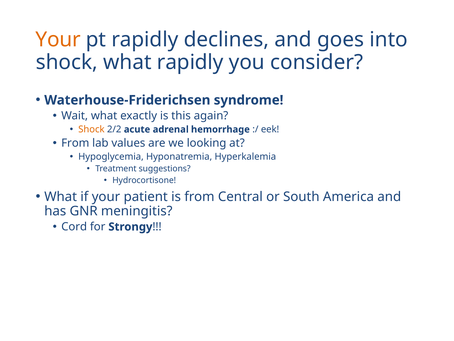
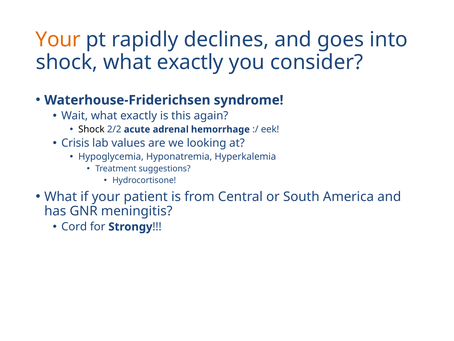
shock what rapidly: rapidly -> exactly (190, 62)
Shock colour: orange -> black (91, 129)
From: From -> Crisis (75, 143)
